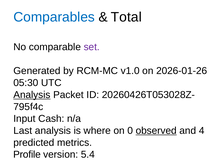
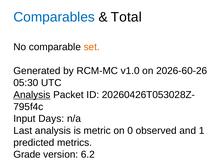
set colour: purple -> orange (92, 47)
2026-01-26: 2026-01-26 -> 2026-60-26 (182, 71)
Cash: Cash -> Days (51, 119)
where: where -> metric (97, 131)
observed underline: present -> none (156, 131)
4: 4 -> 1 (202, 131)
Profile: Profile -> Grade (27, 155)
5.4: 5.4 -> 6.2 (88, 155)
